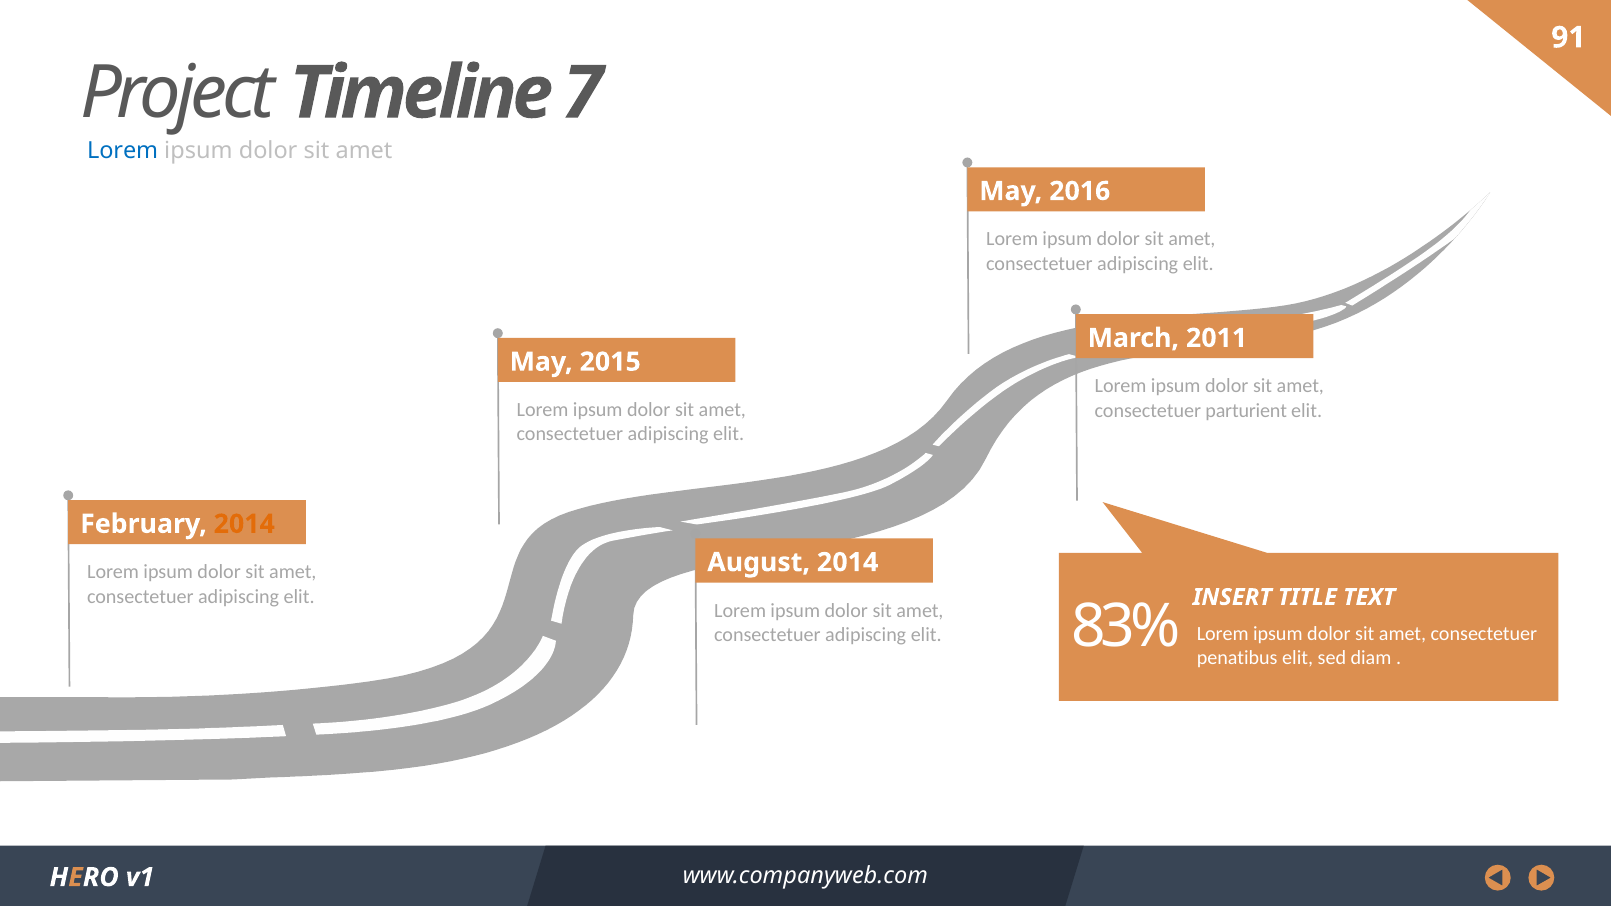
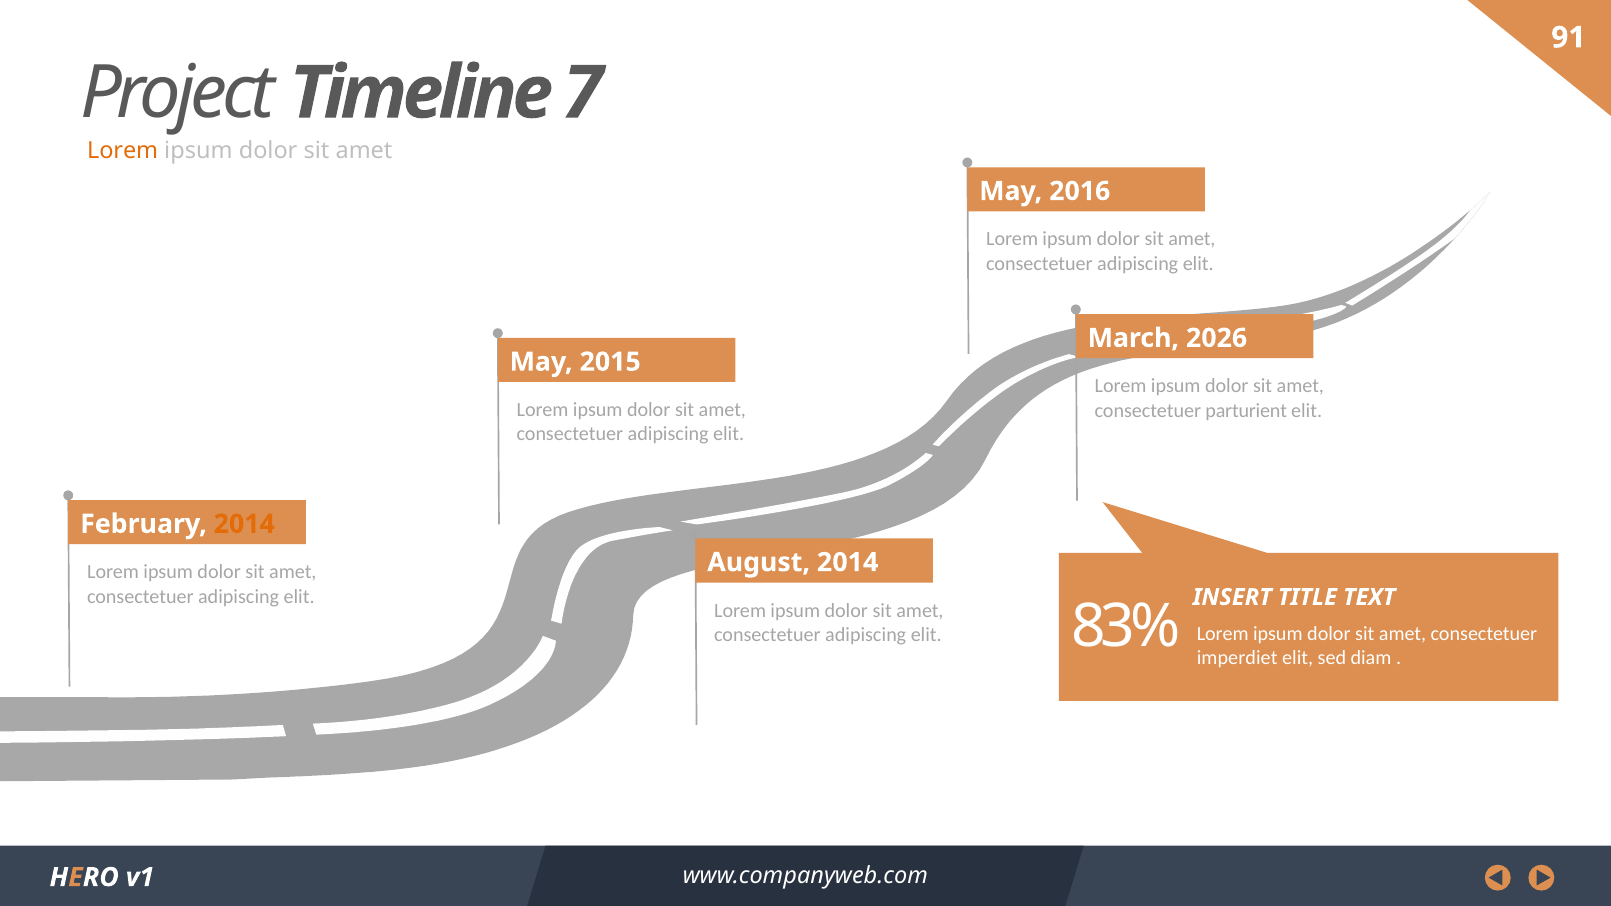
Lorem colour: blue -> orange (123, 151)
2011: 2011 -> 2026 (1217, 338)
penatibus: penatibus -> imperdiet (1237, 658)
